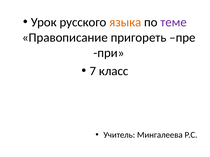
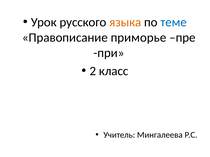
теме colour: purple -> blue (174, 22)
пригореть: пригореть -> приморье (138, 38)
7: 7 -> 2 (93, 71)
